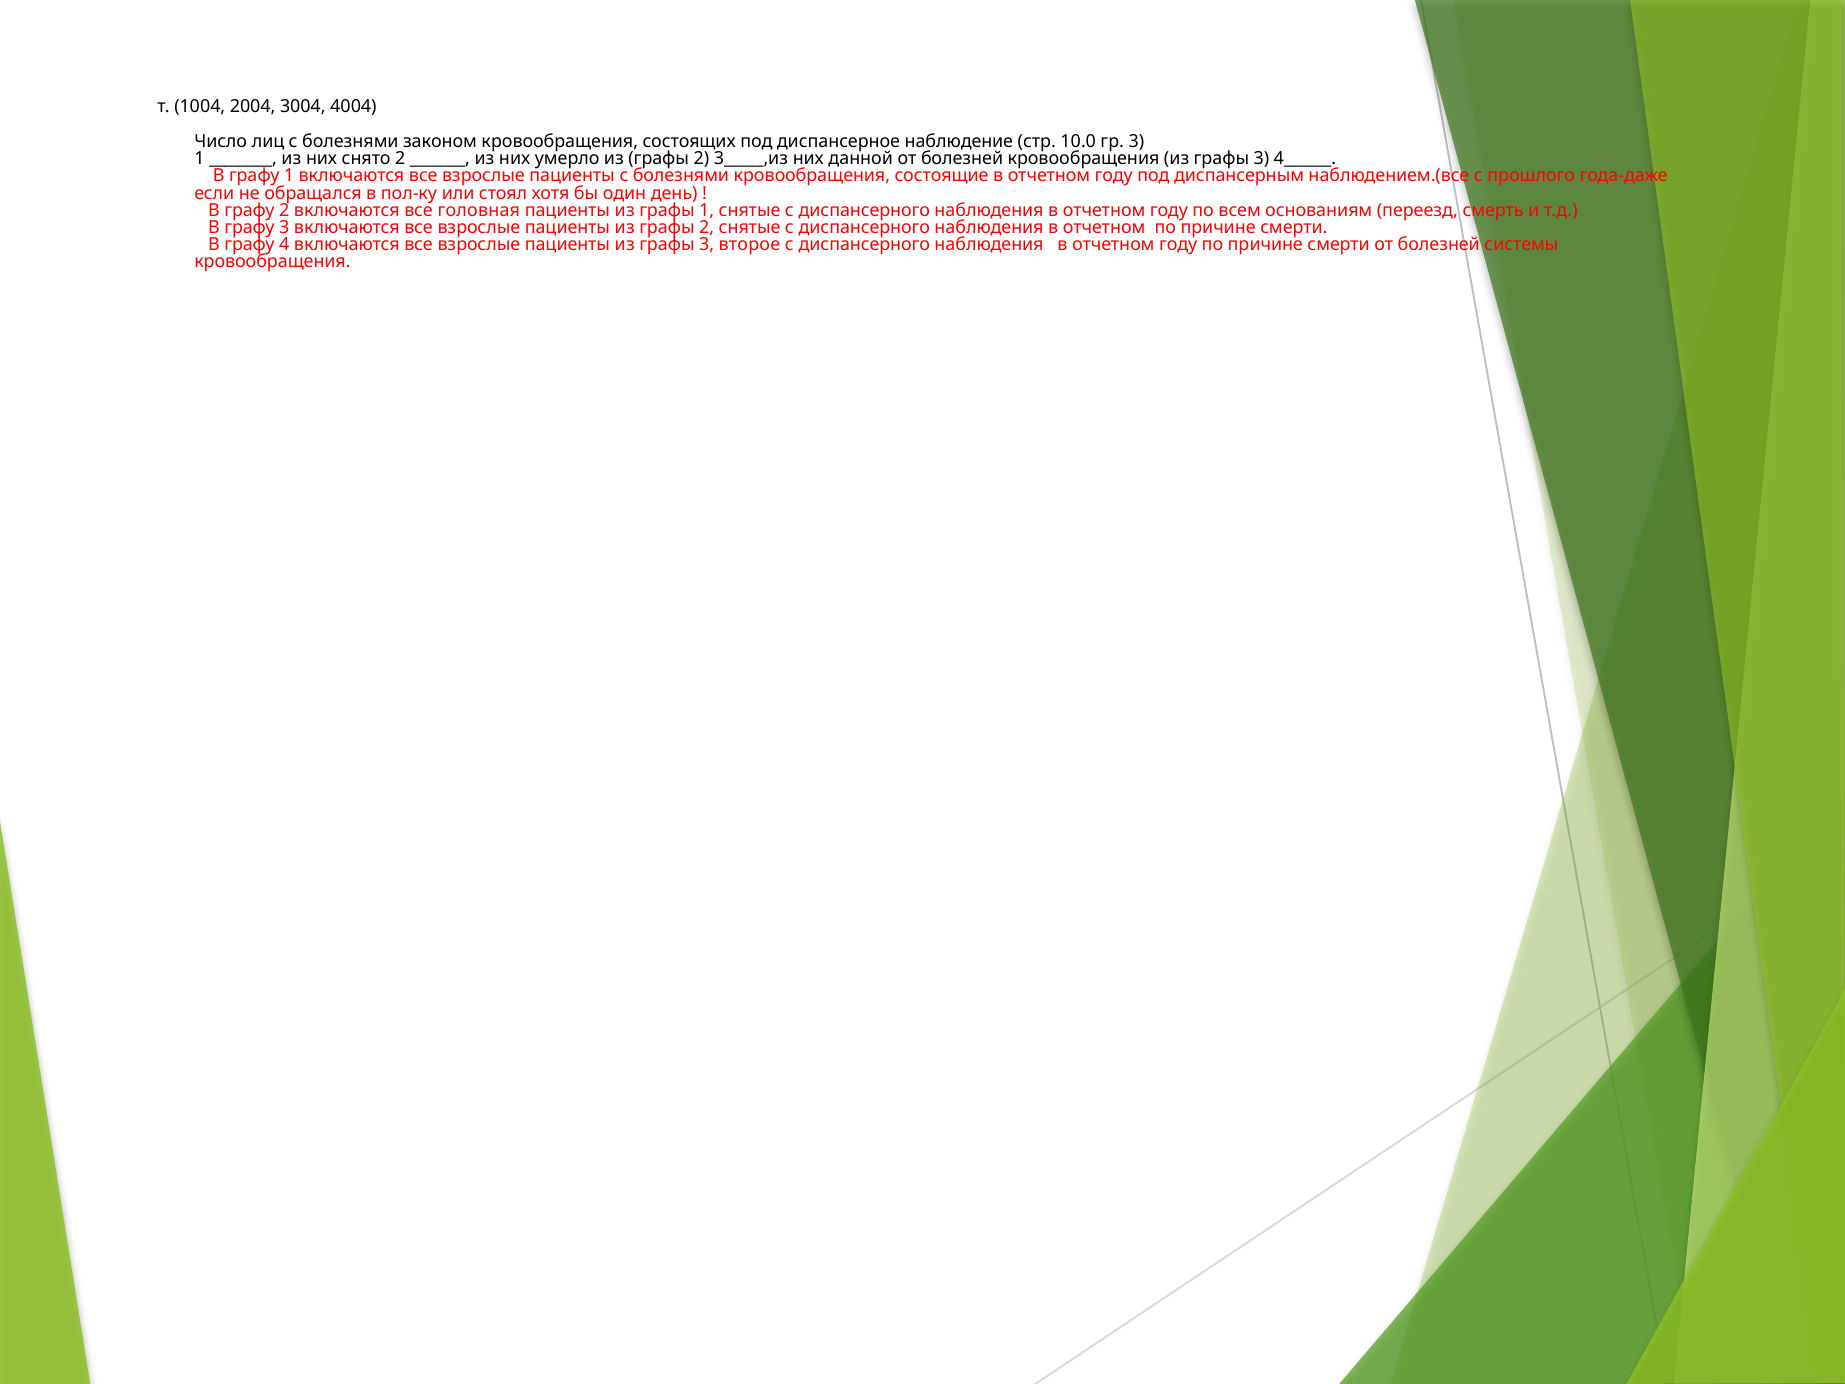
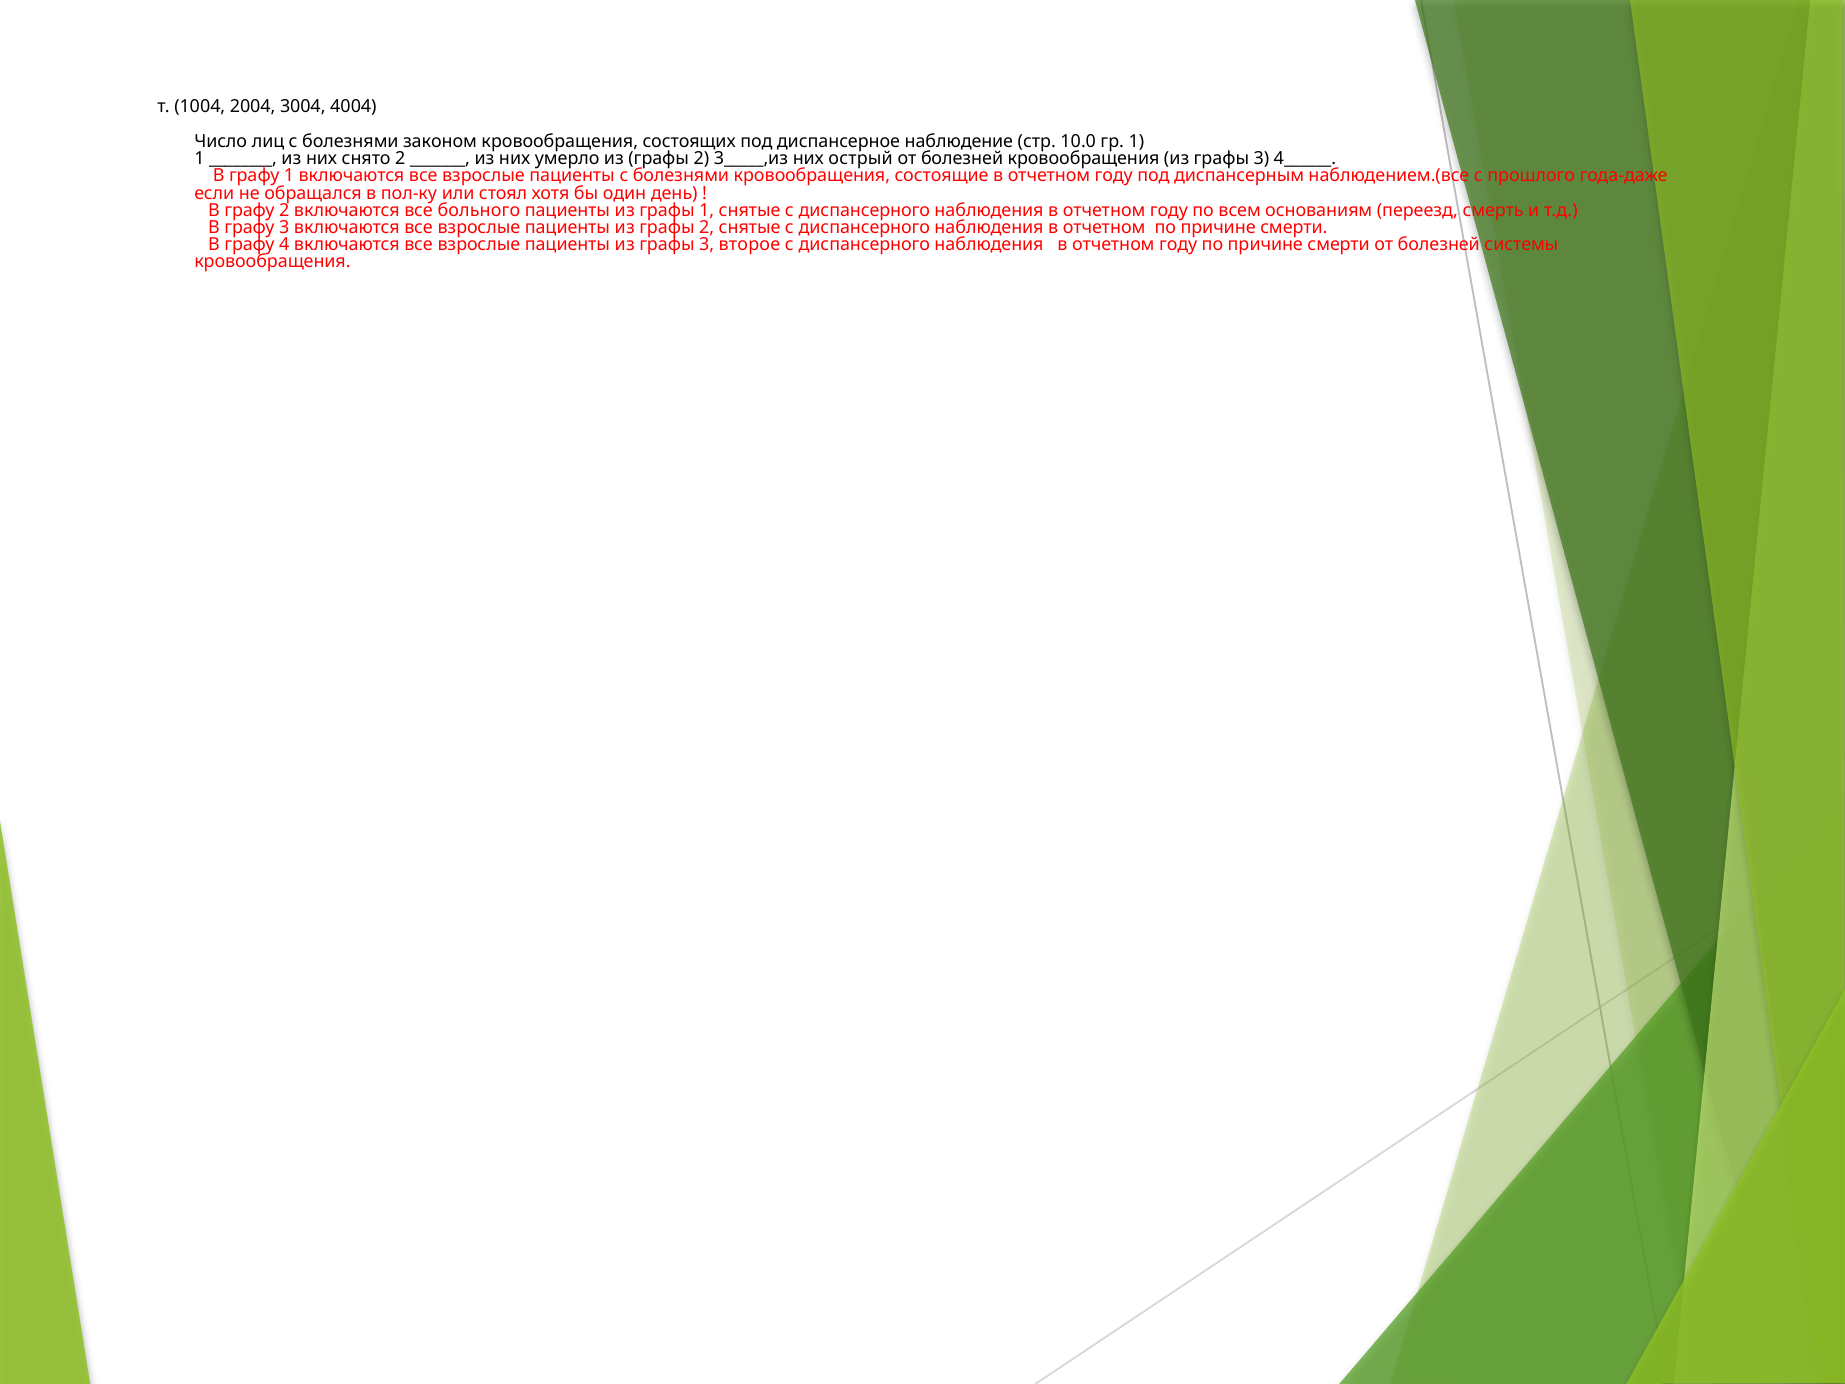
гр 3: 3 -> 1 (1136, 141)
данной: данной -> острый (861, 159)
головная: головная -> больного (479, 210)
